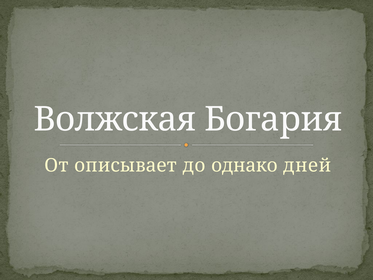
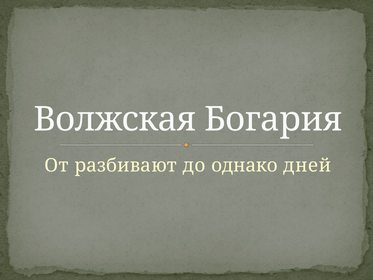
описывает: описывает -> разбивают (126, 165)
